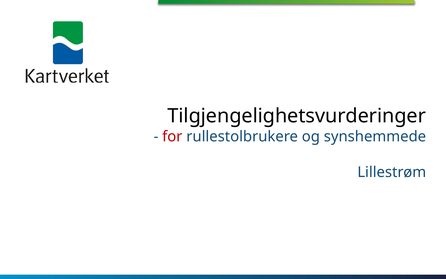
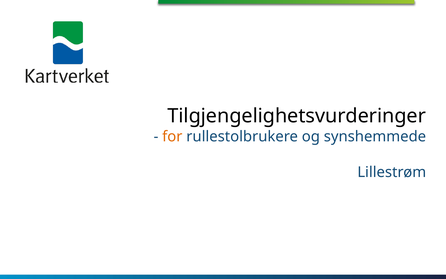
for colour: red -> orange (172, 136)
